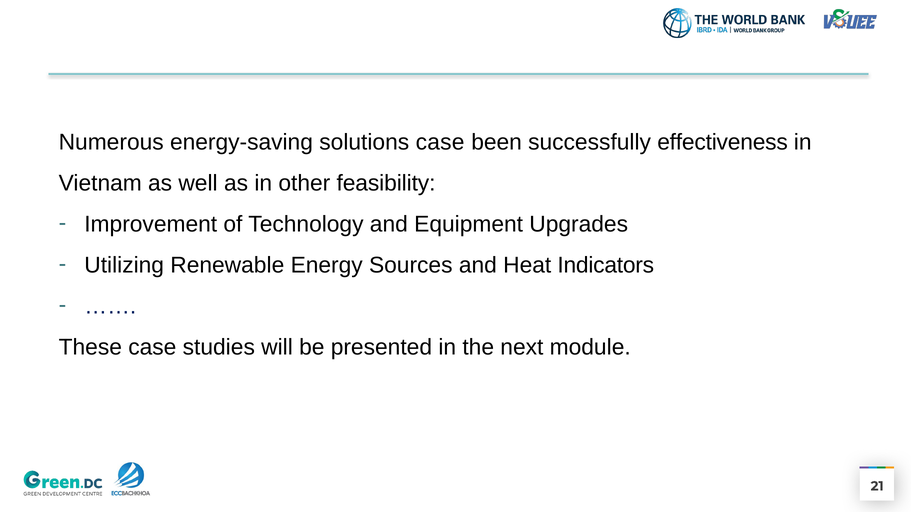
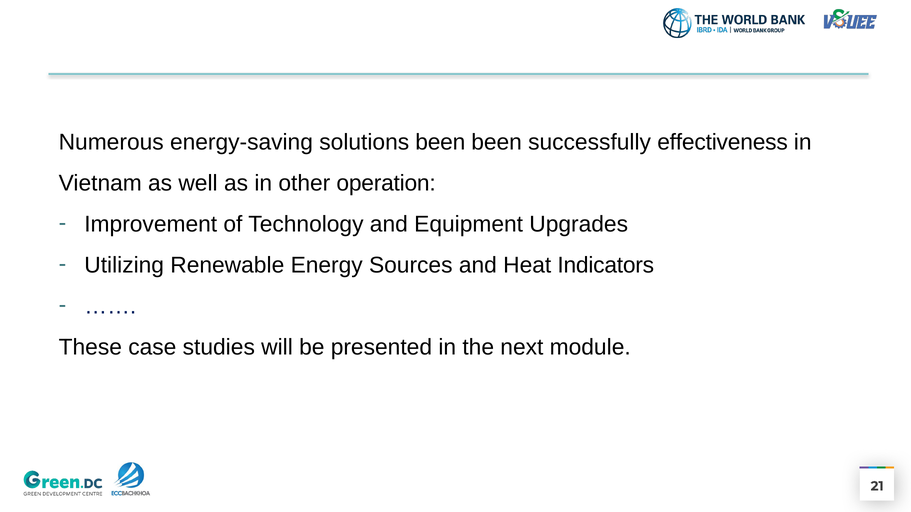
solutions case: case -> been (440, 142)
feasibility: feasibility -> operation (386, 183)
